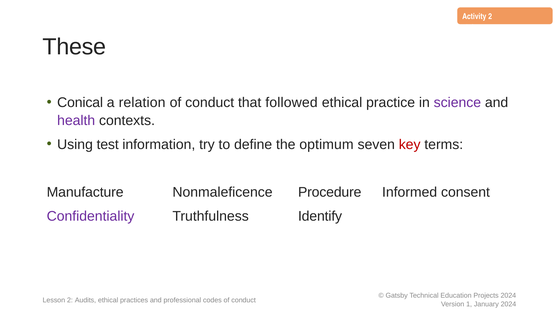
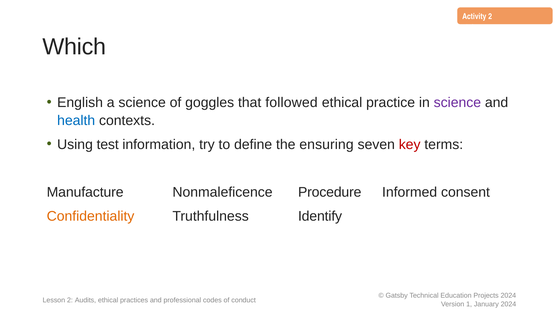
These: These -> Which (74, 47)
Conical: Conical -> English (80, 103)
a relation: relation -> science (142, 103)
conduct: conduct -> goggles (210, 103)
health colour: purple -> blue (76, 121)
optimum: optimum -> ensuring (326, 145)
Confidentiality colour: purple -> orange (91, 216)
